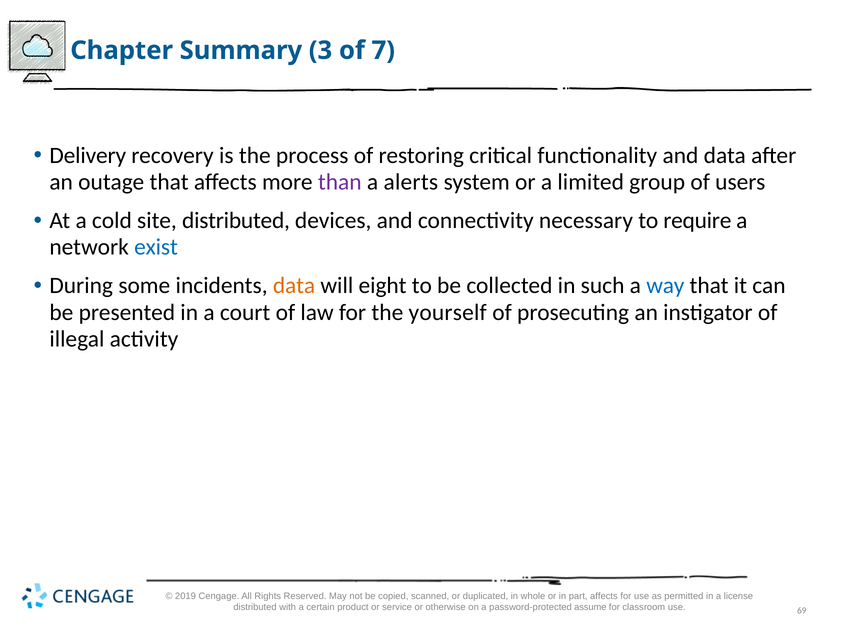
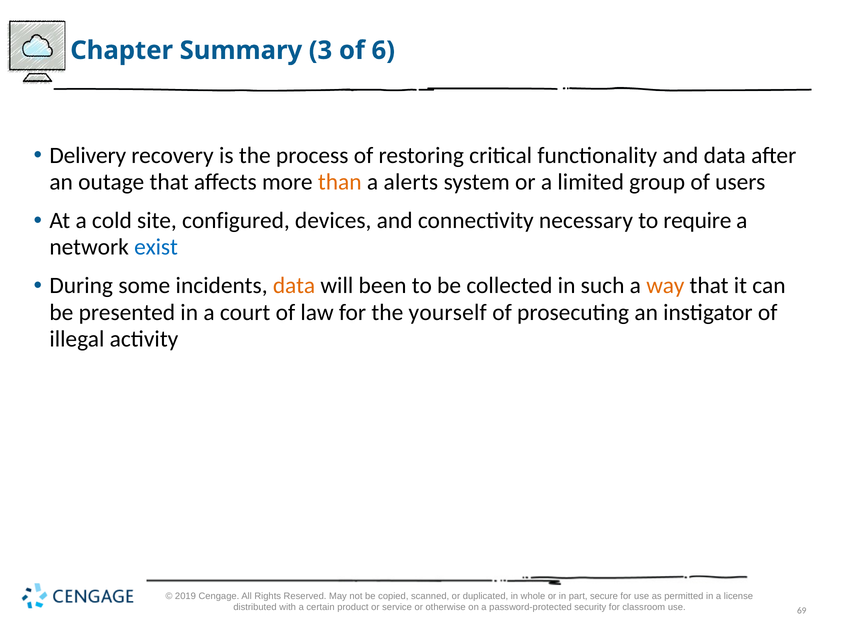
7: 7 -> 6 (383, 50)
than colour: purple -> orange (340, 182)
site distributed: distributed -> configured (236, 221)
eight: eight -> been (383, 286)
way colour: blue -> orange (665, 286)
part affects: affects -> secure (604, 596)
assume: assume -> security (590, 608)
